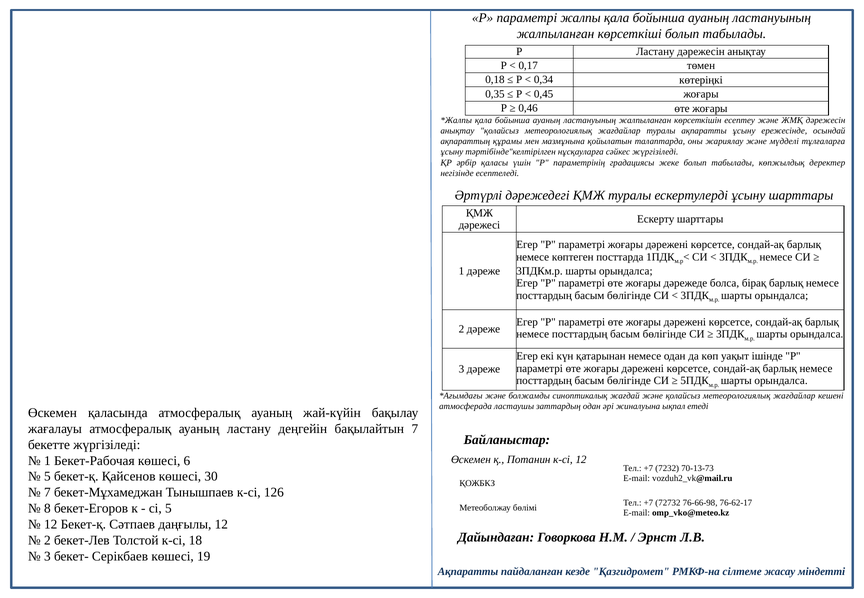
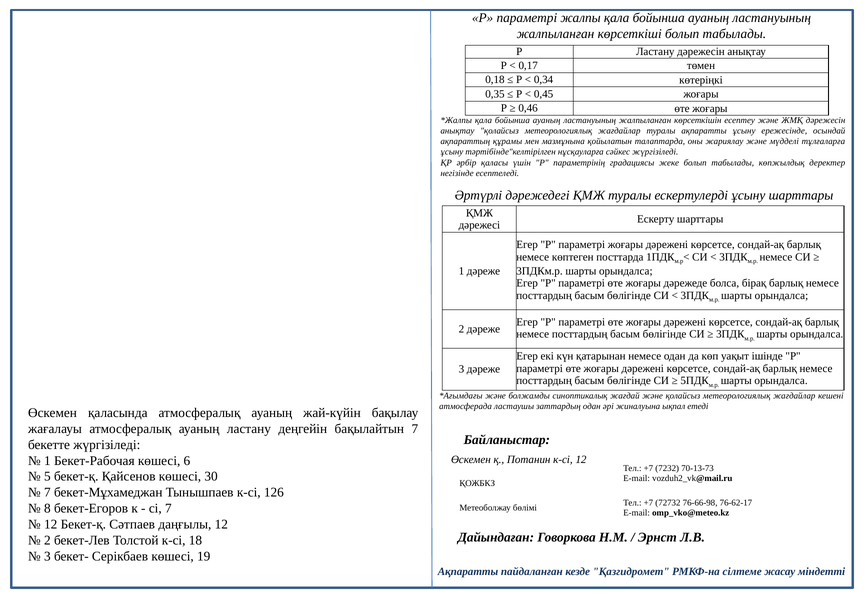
сі 5: 5 -> 7 (168, 509)
